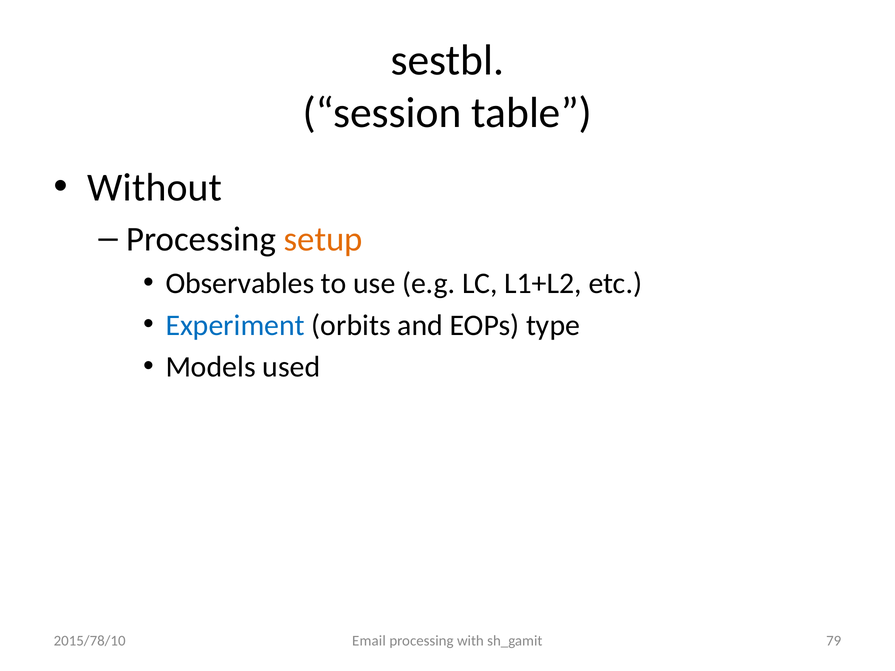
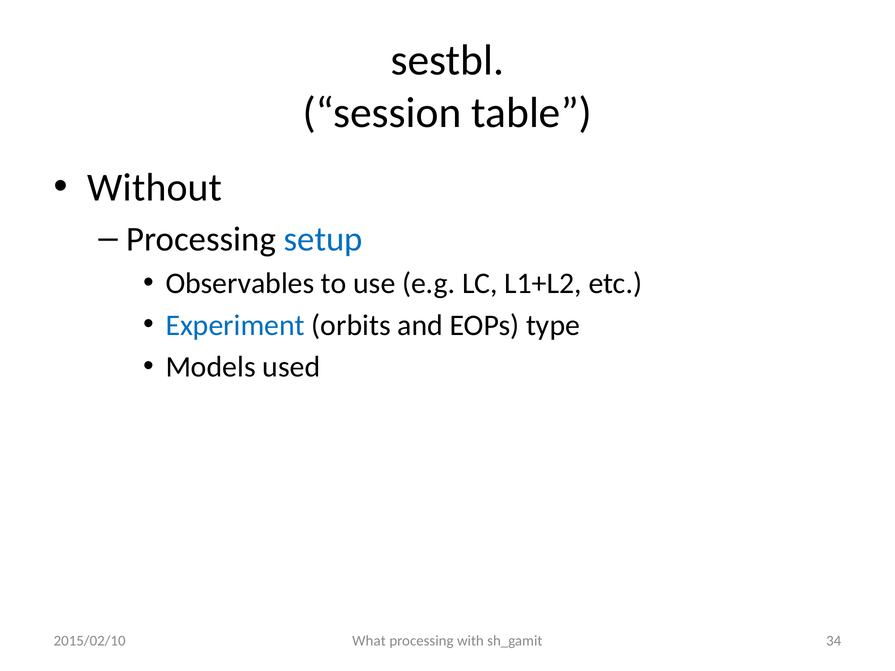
setup colour: orange -> blue (323, 239)
Email: Email -> What (369, 641)
79: 79 -> 34 (834, 641)
2015/78/10: 2015/78/10 -> 2015/02/10 (90, 641)
